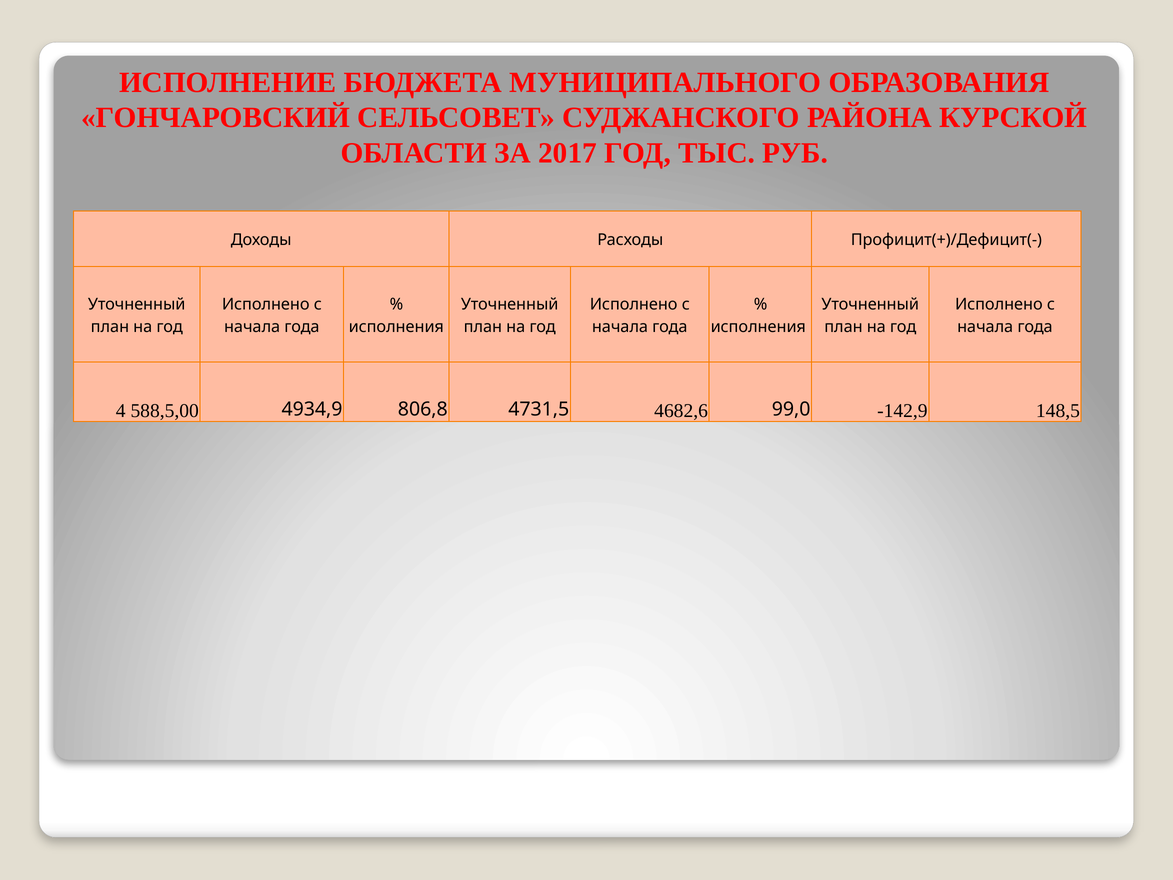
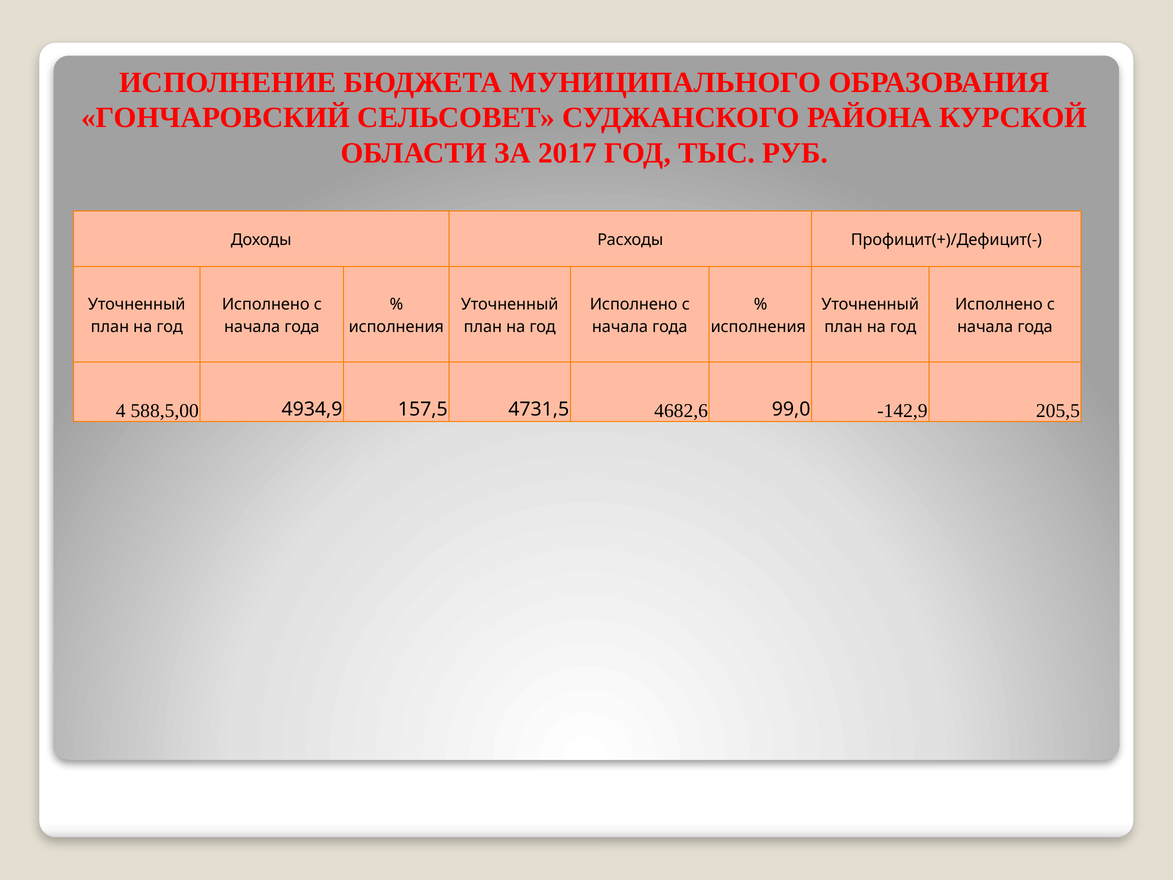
806,8: 806,8 -> 157,5 (423, 409)
148,5: 148,5 -> 205,5 (1058, 411)
